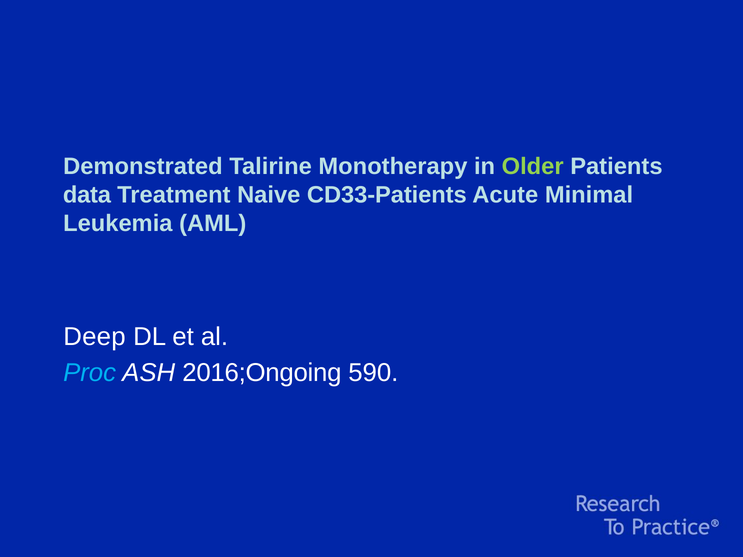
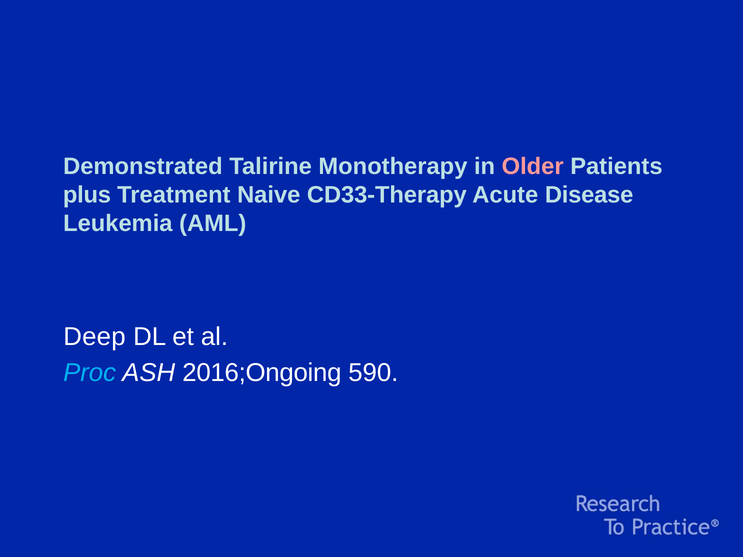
Older colour: light green -> pink (533, 166)
data: data -> plus (87, 195)
CD33-Patients: CD33-Patients -> CD33-Therapy (387, 195)
Minimal: Minimal -> Disease (589, 195)
